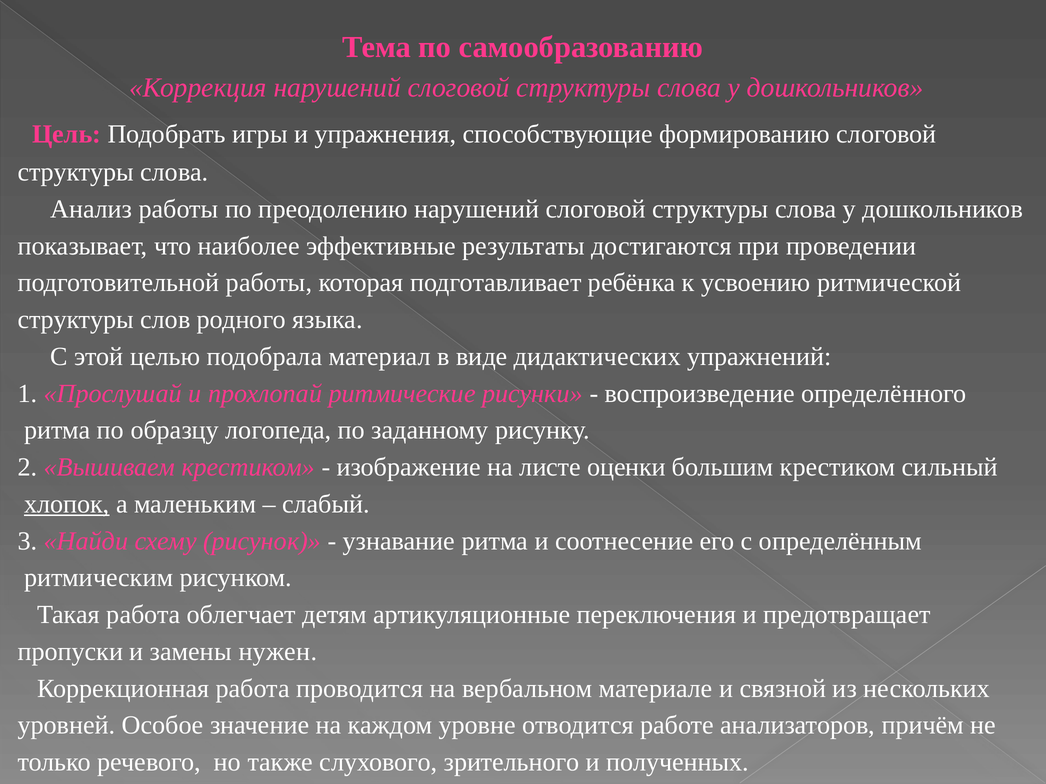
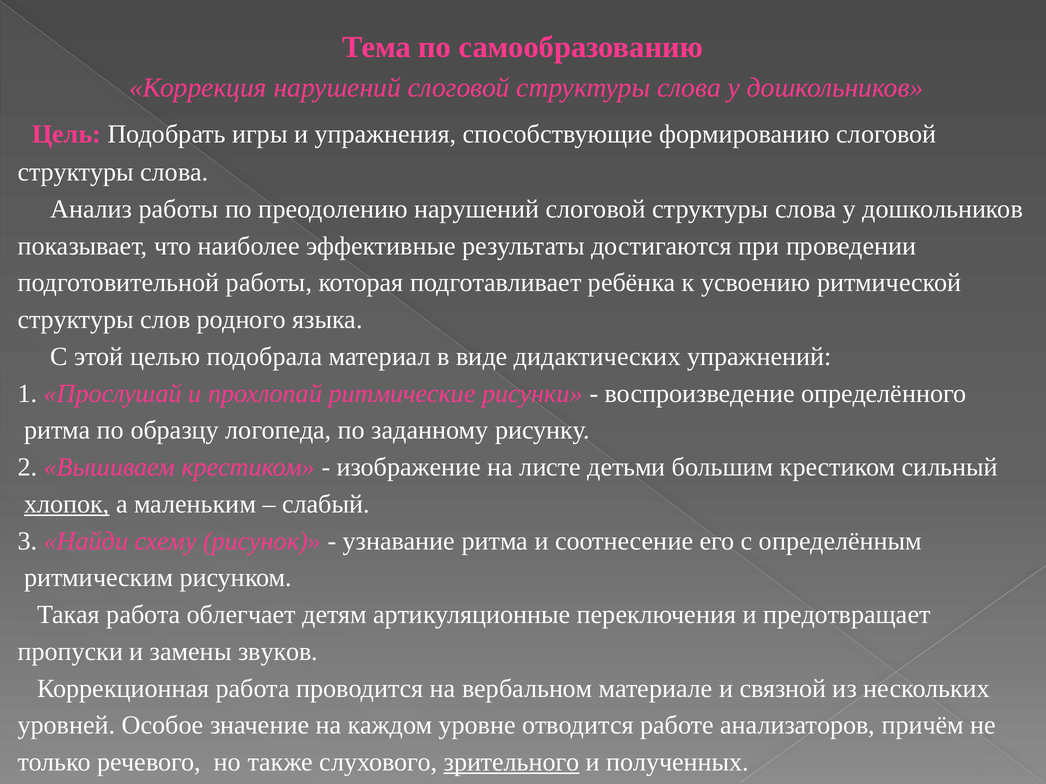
оценки: оценки -> детьми (626, 468)
нужен: нужен -> звуков (278, 652)
зрительного underline: none -> present (512, 763)
